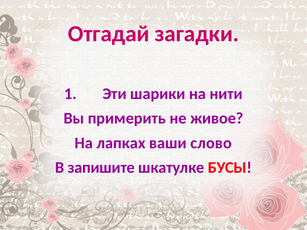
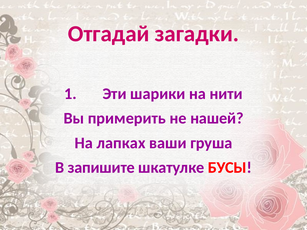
живое: живое -> нашей (217, 119)
слово: слово -> груша (211, 143)
